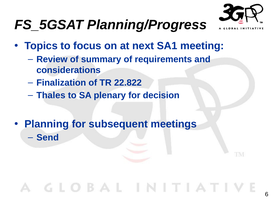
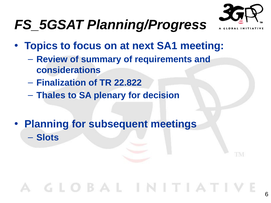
Send: Send -> Slots (48, 138)
